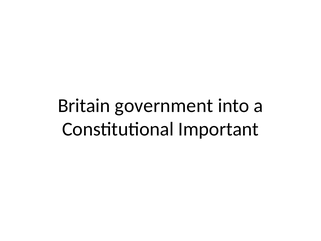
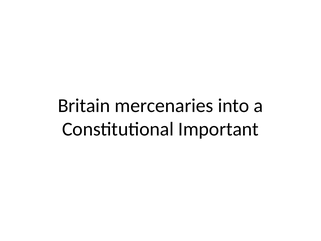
government: government -> mercenaries (164, 105)
